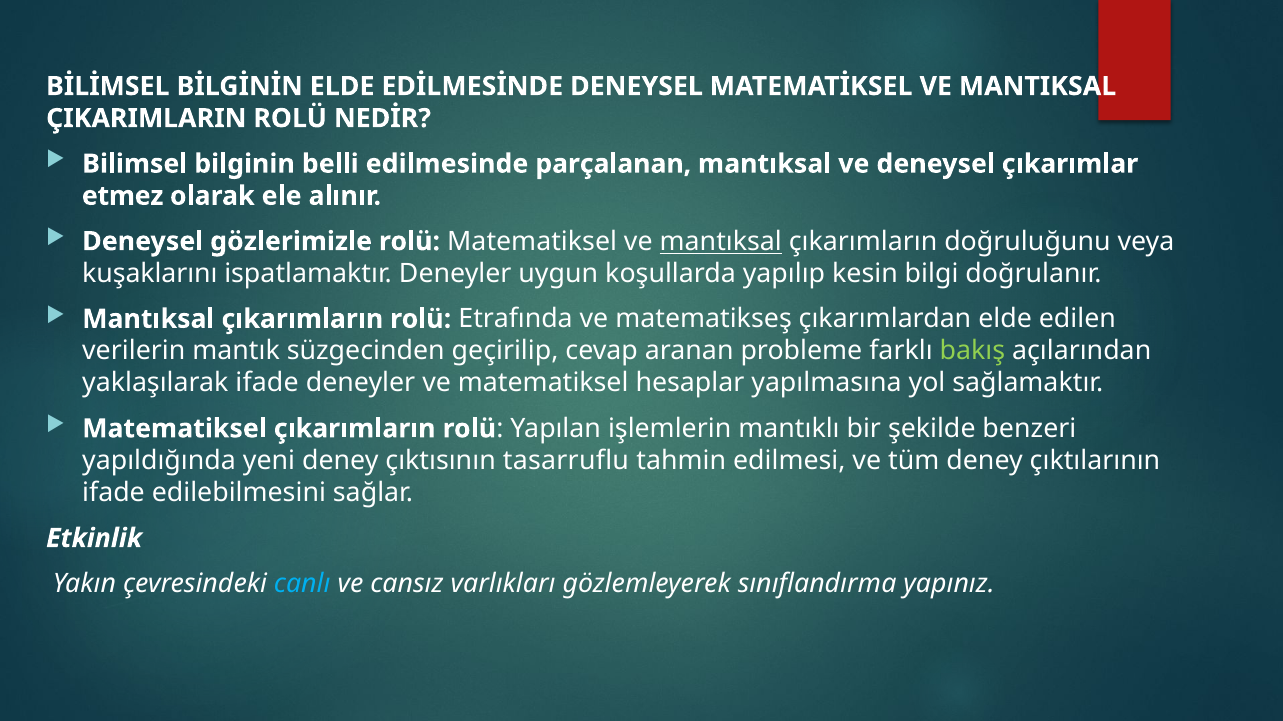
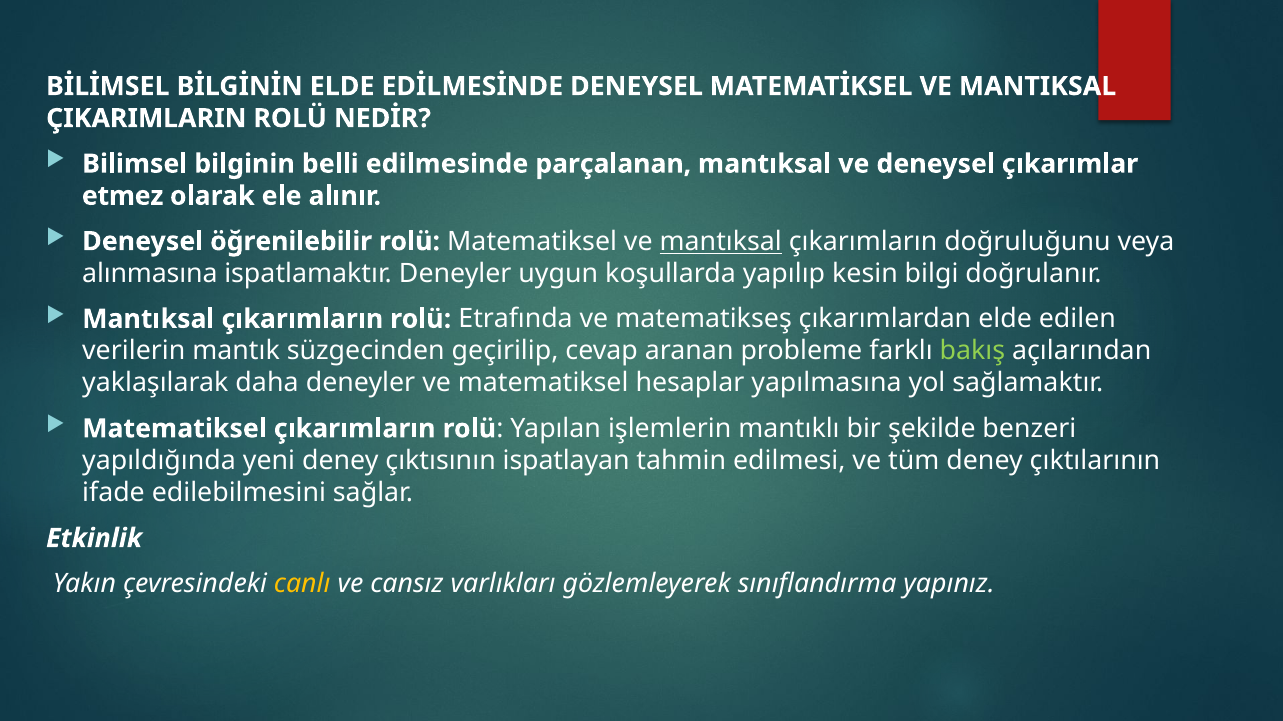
gözlerimizle: gözlerimizle -> öğrenilebilir (291, 242)
kuşaklarını: kuşaklarını -> alınmasına (150, 274)
yaklaşılarak ifade: ifade -> daha (267, 383)
tasarruflu: tasarruflu -> ispatlayan (566, 461)
canlı colour: light blue -> yellow (302, 584)
